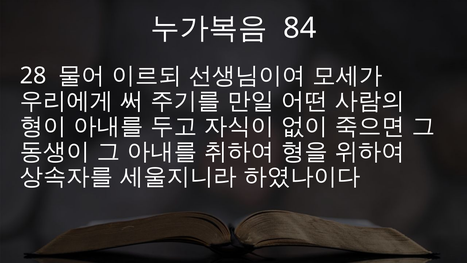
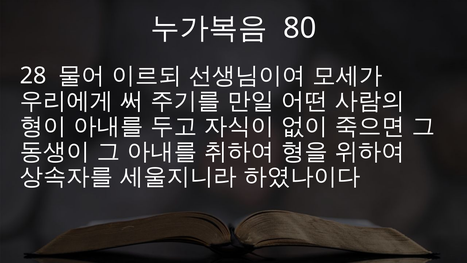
84: 84 -> 80 (300, 28)
